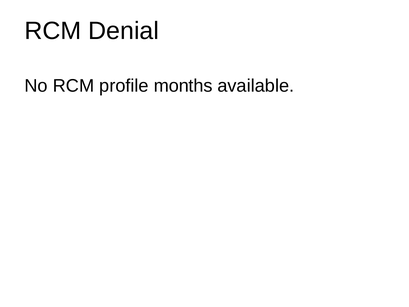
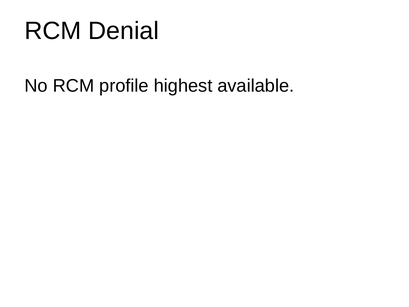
months: months -> highest (183, 86)
